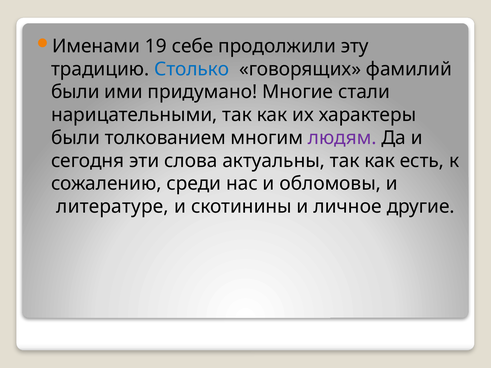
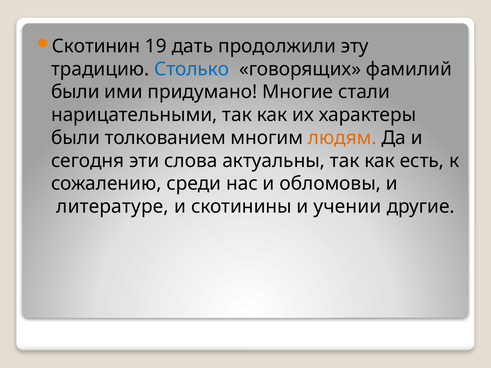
Именами: Именами -> Скотинин (96, 46)
себе: себе -> дать (192, 46)
людям colour: purple -> orange (342, 138)
личное: личное -> учении (347, 207)
